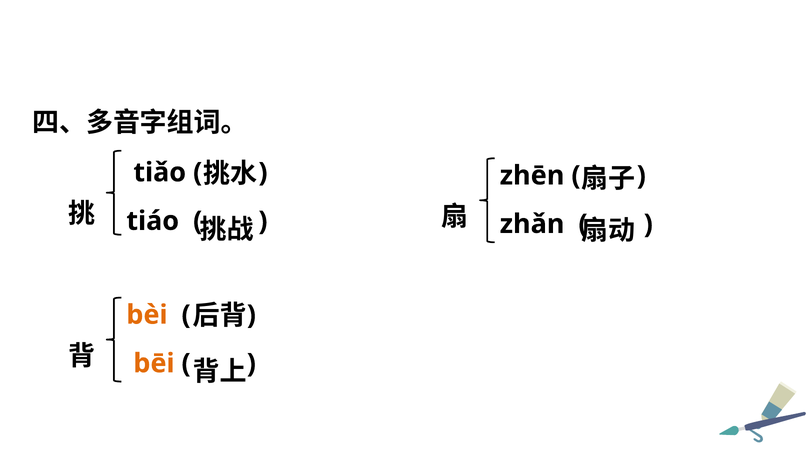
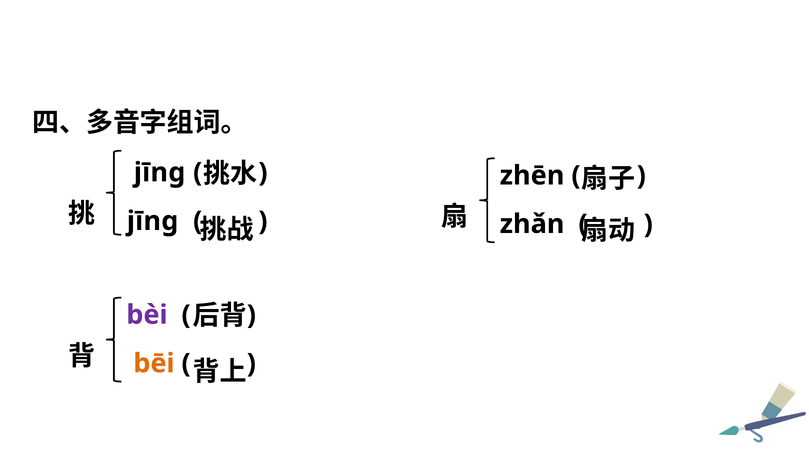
tiǎo: tiǎo -> jīng (160, 172)
tiáo: tiáo -> jīng (153, 221)
bèi colour: orange -> purple (147, 315)
